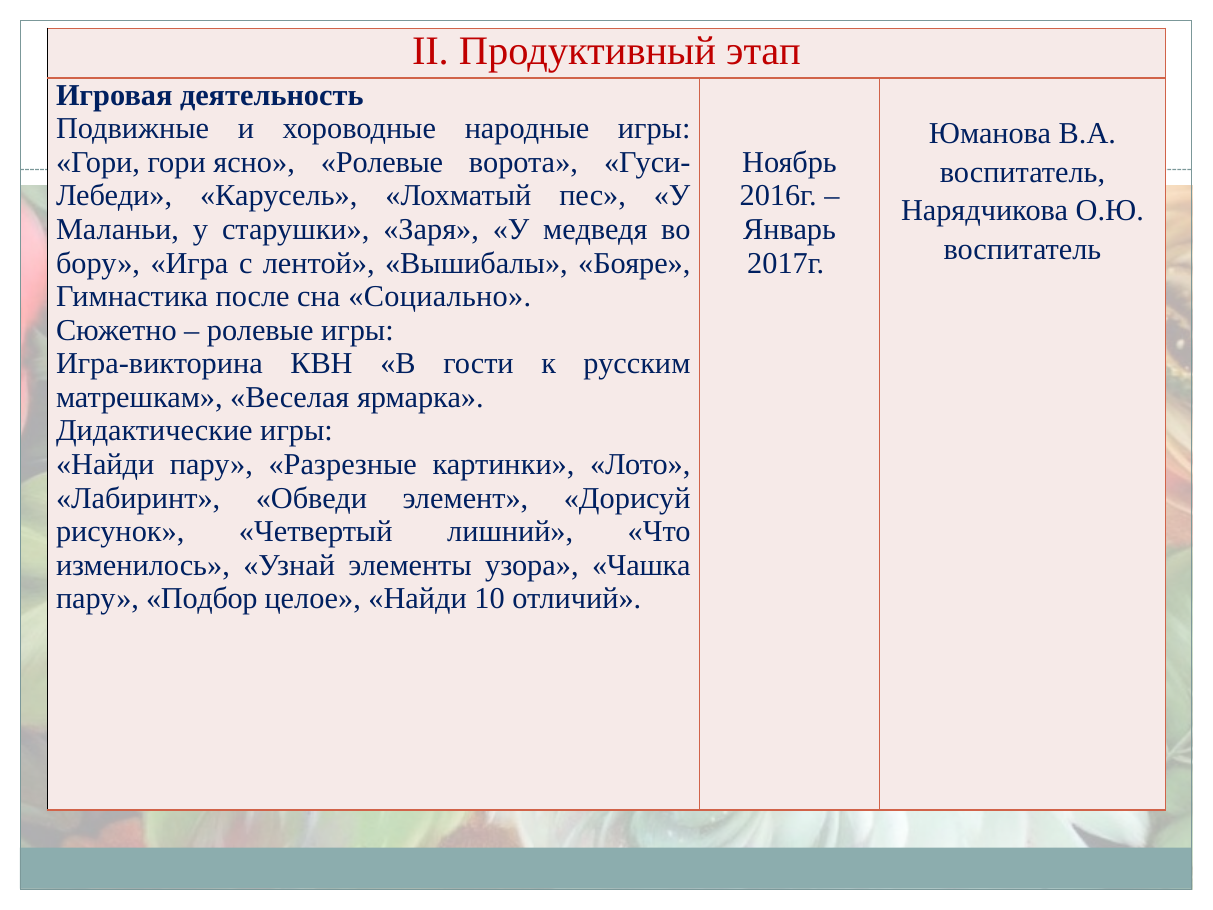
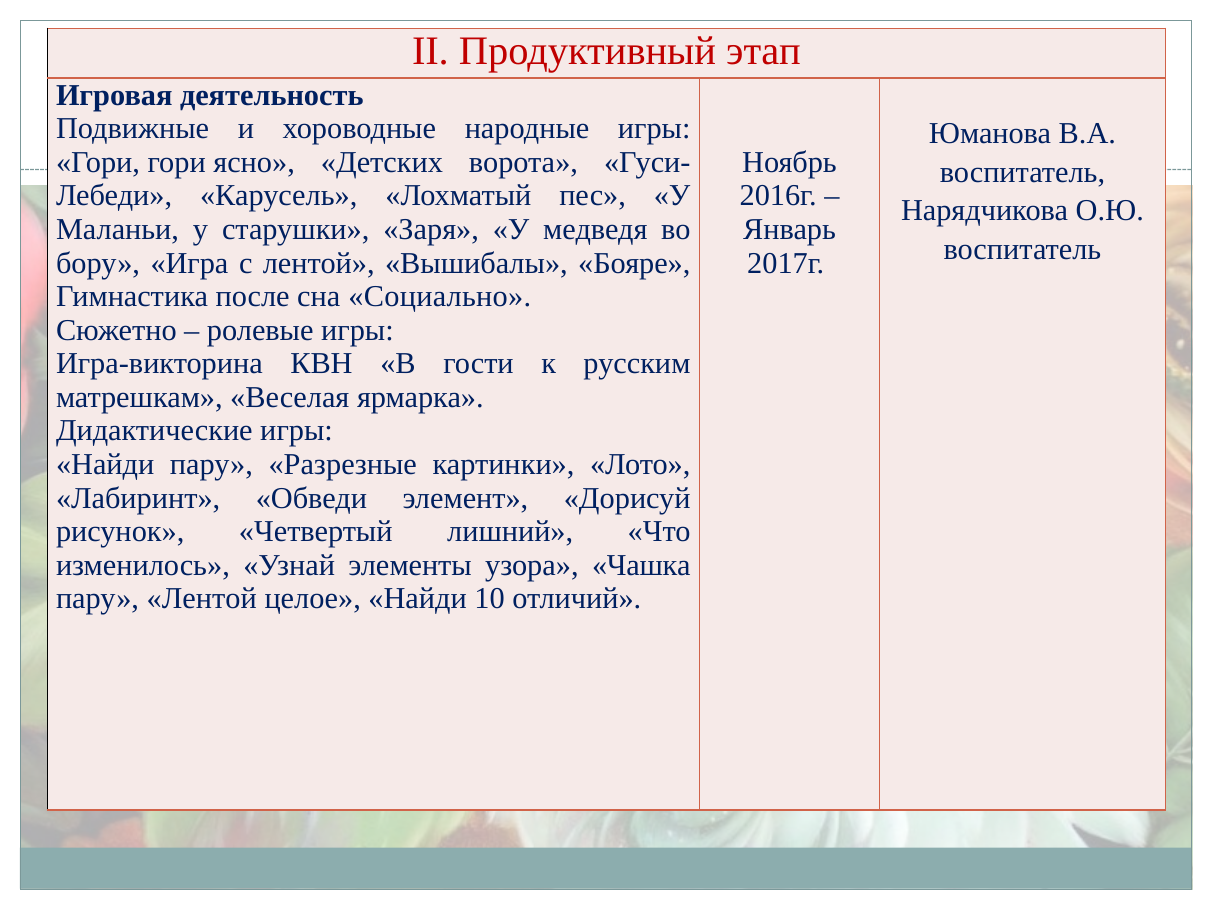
ясно Ролевые: Ролевые -> Детских (382, 162)
пару Подбор: Подбор -> Лентой (202, 599)
